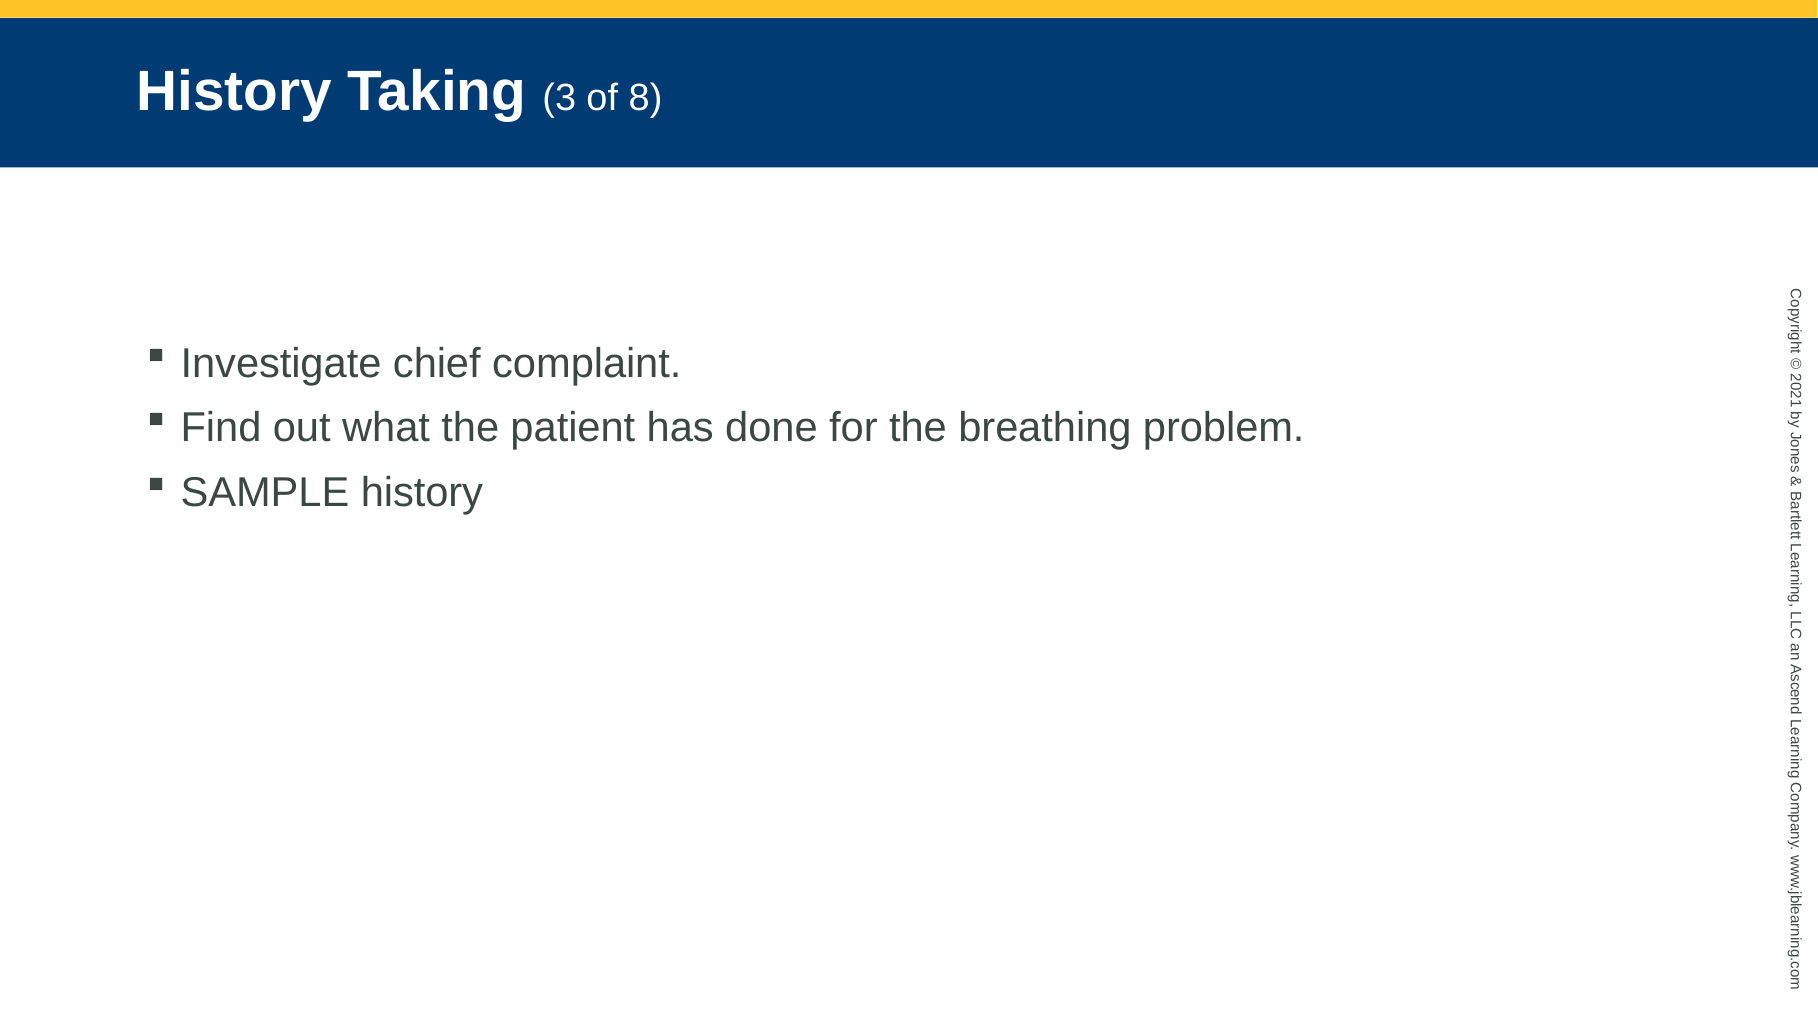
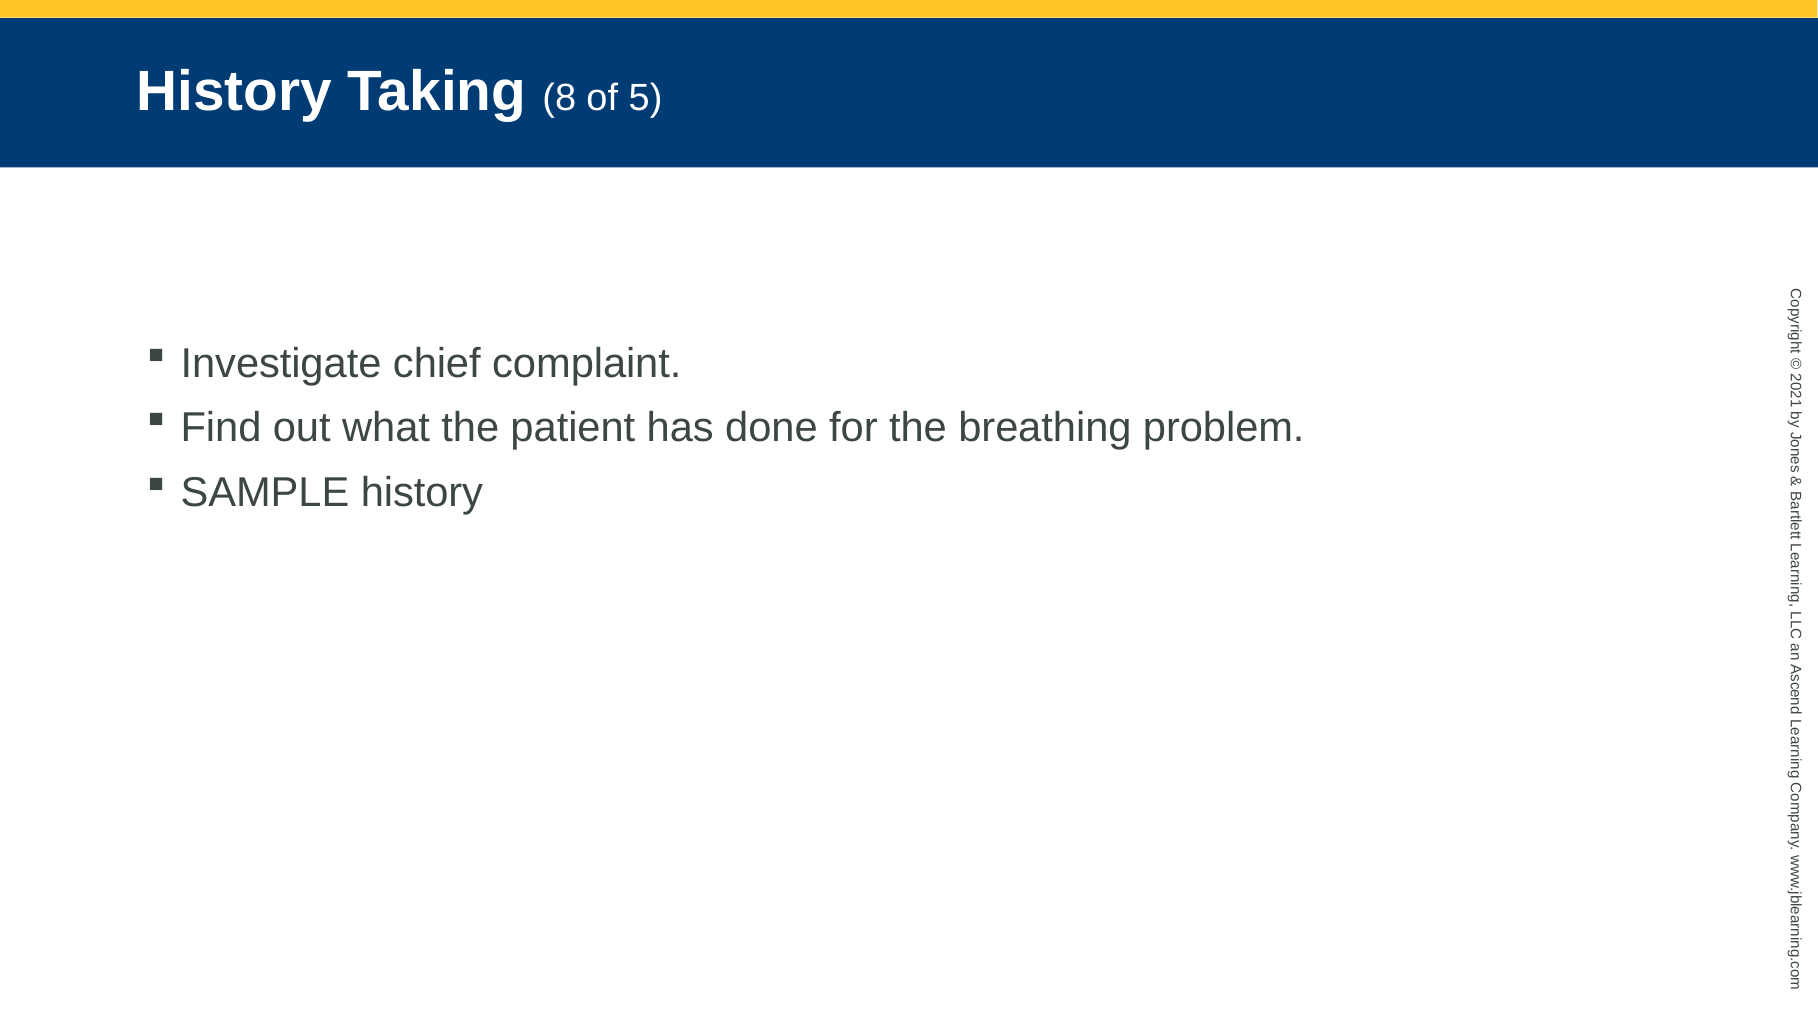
3: 3 -> 8 (559, 98)
8: 8 -> 5 (646, 98)
